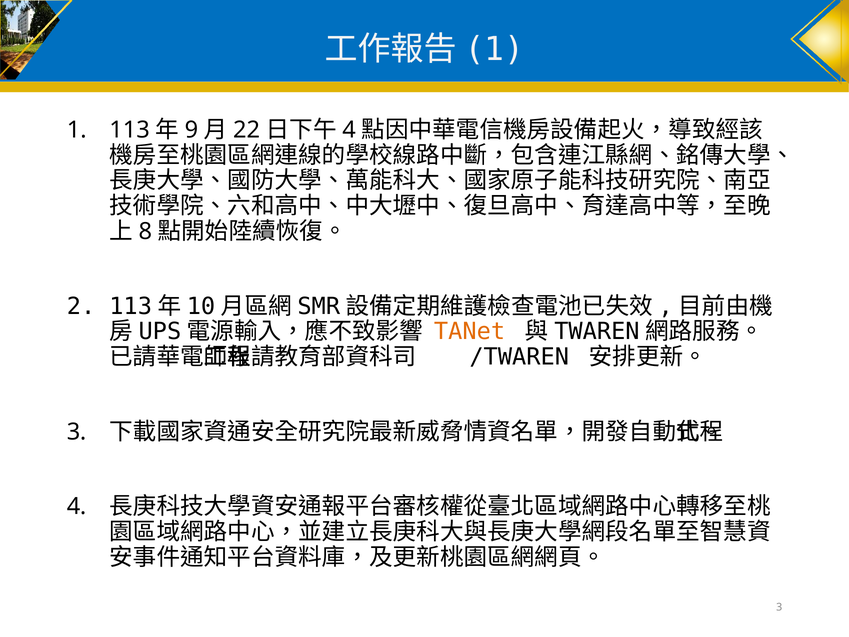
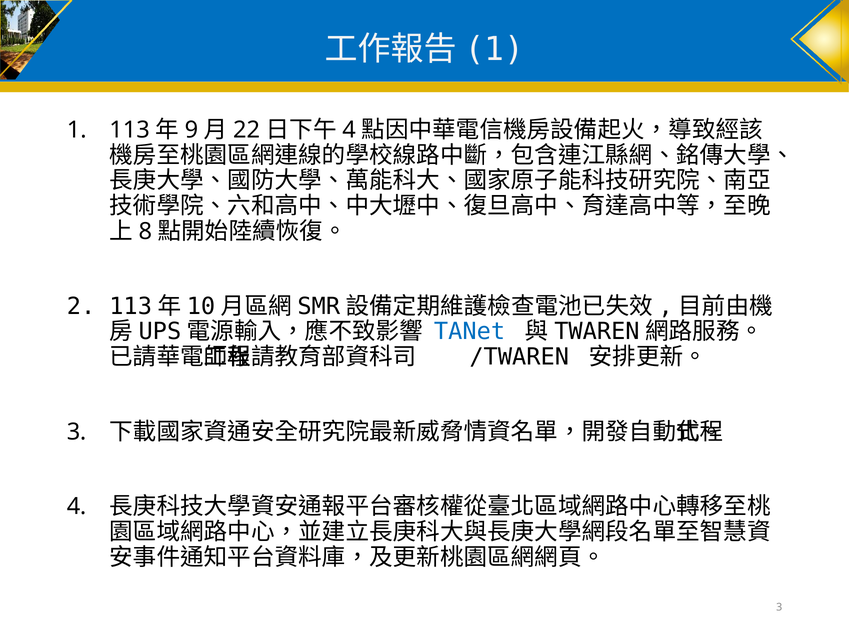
TANet colour: orange -> blue (470, 332)
